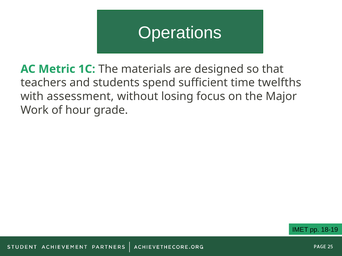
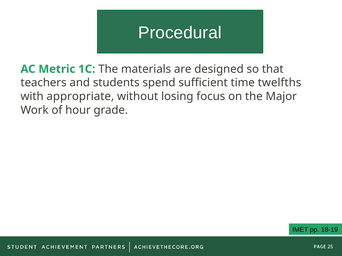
Operations: Operations -> Procedural (180, 33)
assessment: assessment -> appropriate (80, 97)
